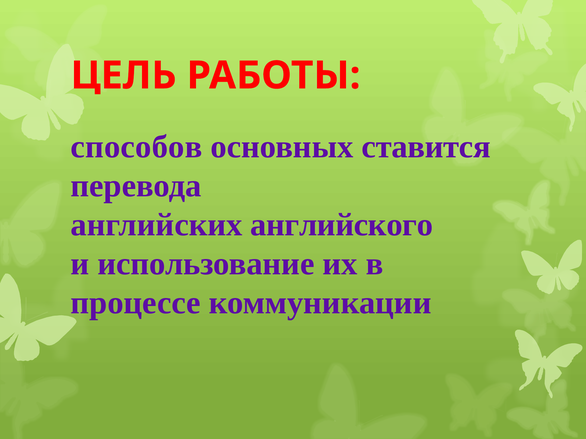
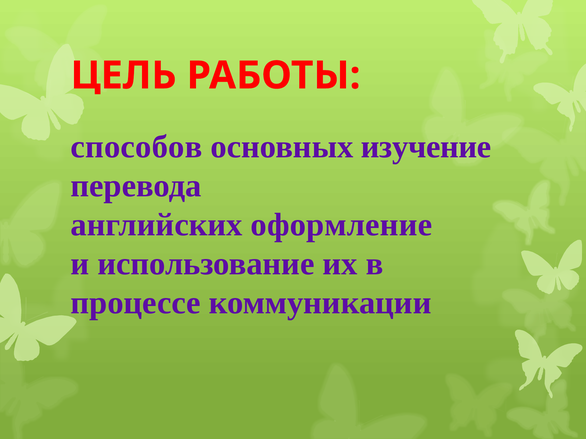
ставится: ставится -> изучение (426, 147)
английского: английского -> оформление (341, 225)
